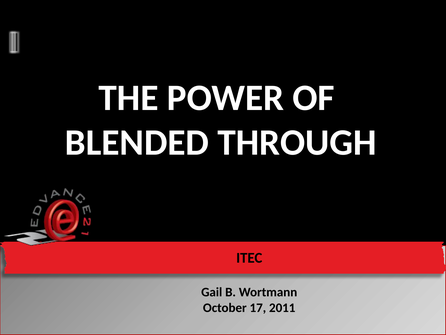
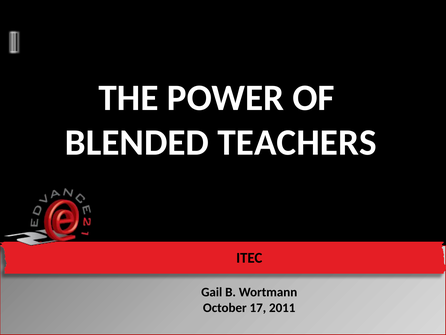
THROUGH: THROUGH -> TEACHERS (297, 142)
